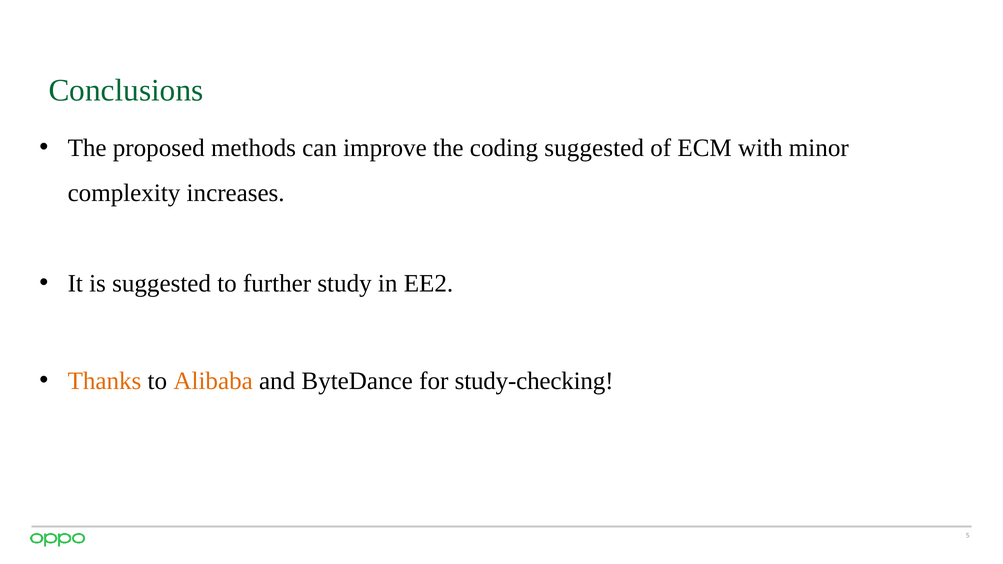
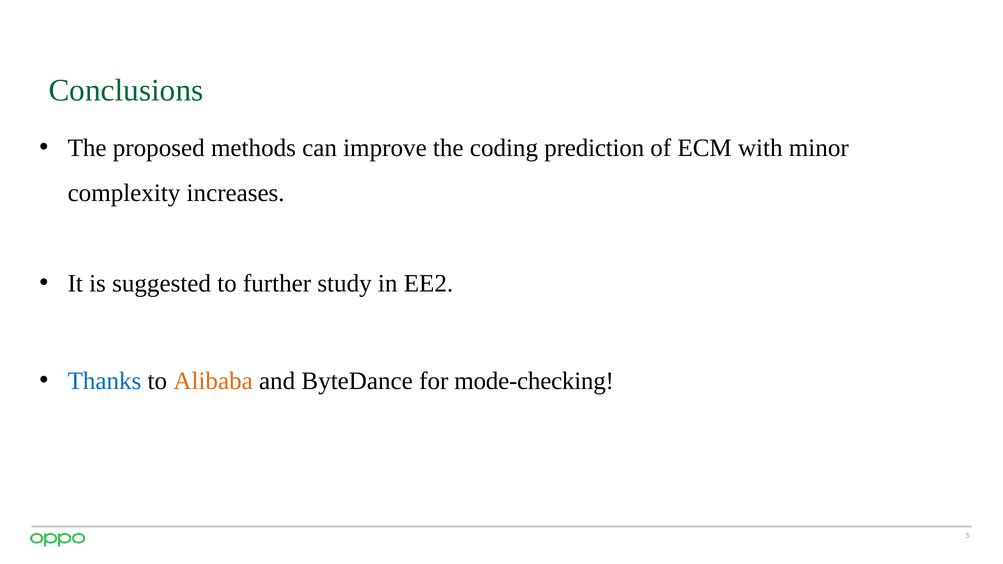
coding suggested: suggested -> prediction (594, 148)
Thanks colour: orange -> blue (105, 381)
study-checking: study-checking -> mode-checking (534, 381)
